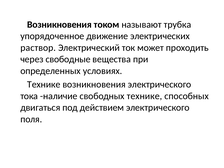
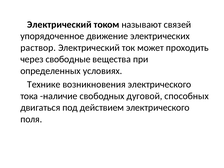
Возникновения: Возникновения -> Электрический (59, 25)
трубка: трубка -> связей (177, 25)
свободных технике: технике -> дуговой (144, 96)
